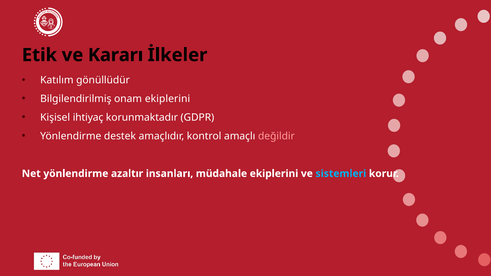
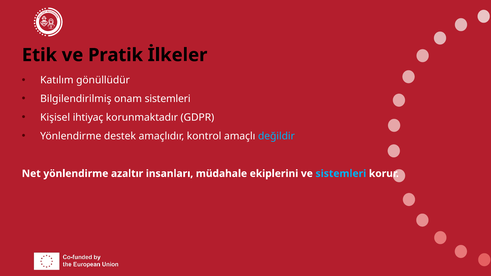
Kararı: Kararı -> Pratik (116, 55)
onam ekiplerini: ekiplerini -> sistemleri (168, 99)
değildir colour: pink -> light blue (276, 136)
